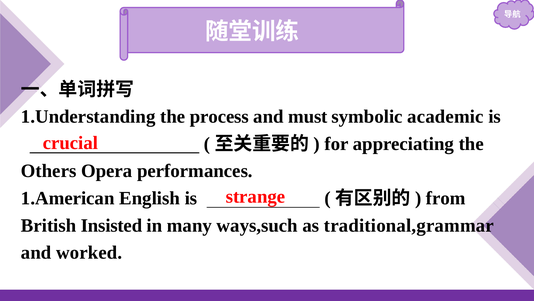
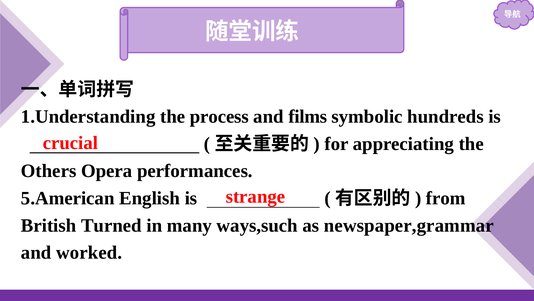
must: must -> films (308, 116)
academic: academic -> hundreds (446, 116)
1.American: 1.American -> 5.American (68, 198)
Insisted: Insisted -> Turned (111, 225)
traditional,grammar: traditional,grammar -> newspaper,grammar (409, 225)
